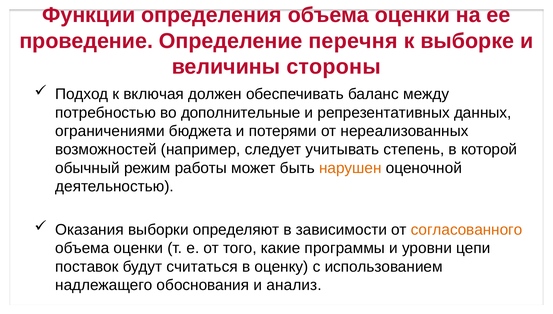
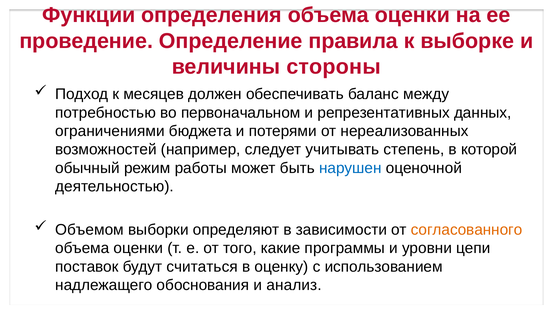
перечня: перечня -> правила (353, 41)
включая: включая -> месяцев (154, 94)
дополнительные: дополнительные -> первоначальном (241, 112)
нарушен colour: orange -> blue (350, 168)
Оказания: Оказания -> Объемом (90, 229)
